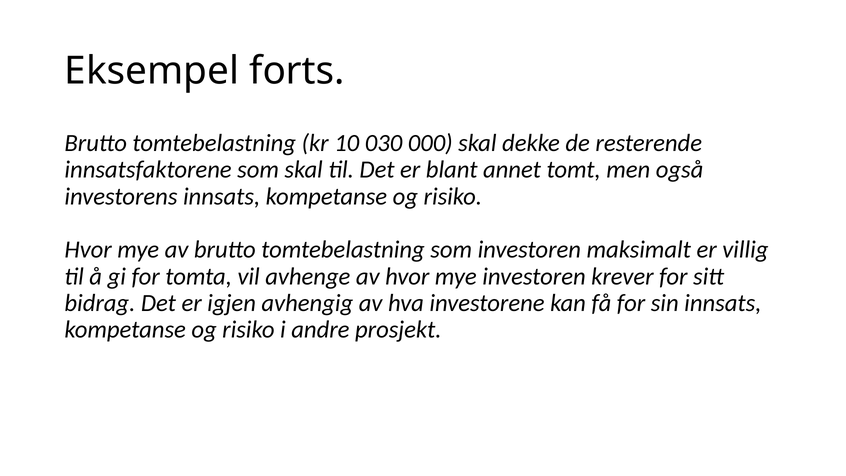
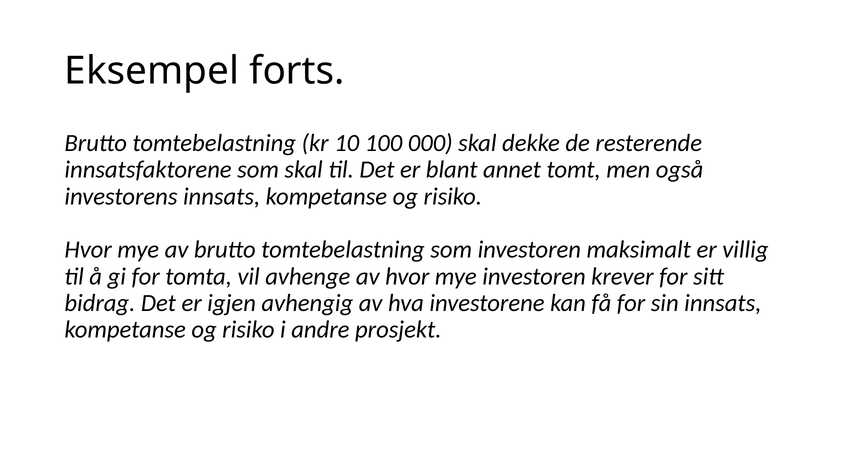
030: 030 -> 100 (384, 143)
